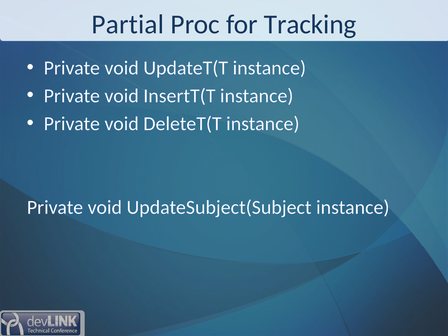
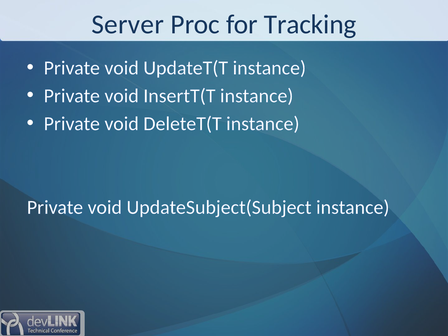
Partial: Partial -> Server (128, 24)
